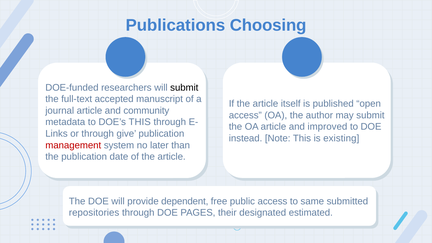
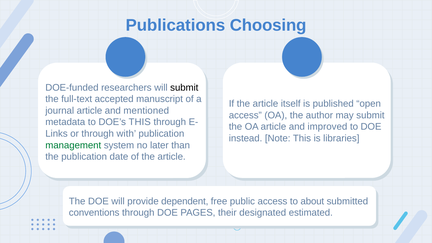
community: community -> mentioned (146, 111)
give: give -> with (126, 134)
existing: existing -> libraries (341, 138)
management colour: red -> green (73, 145)
same: same -> about (312, 201)
repositories: repositories -> conventions (94, 213)
